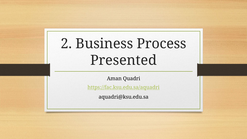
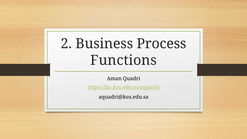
Presented: Presented -> Functions (124, 60)
